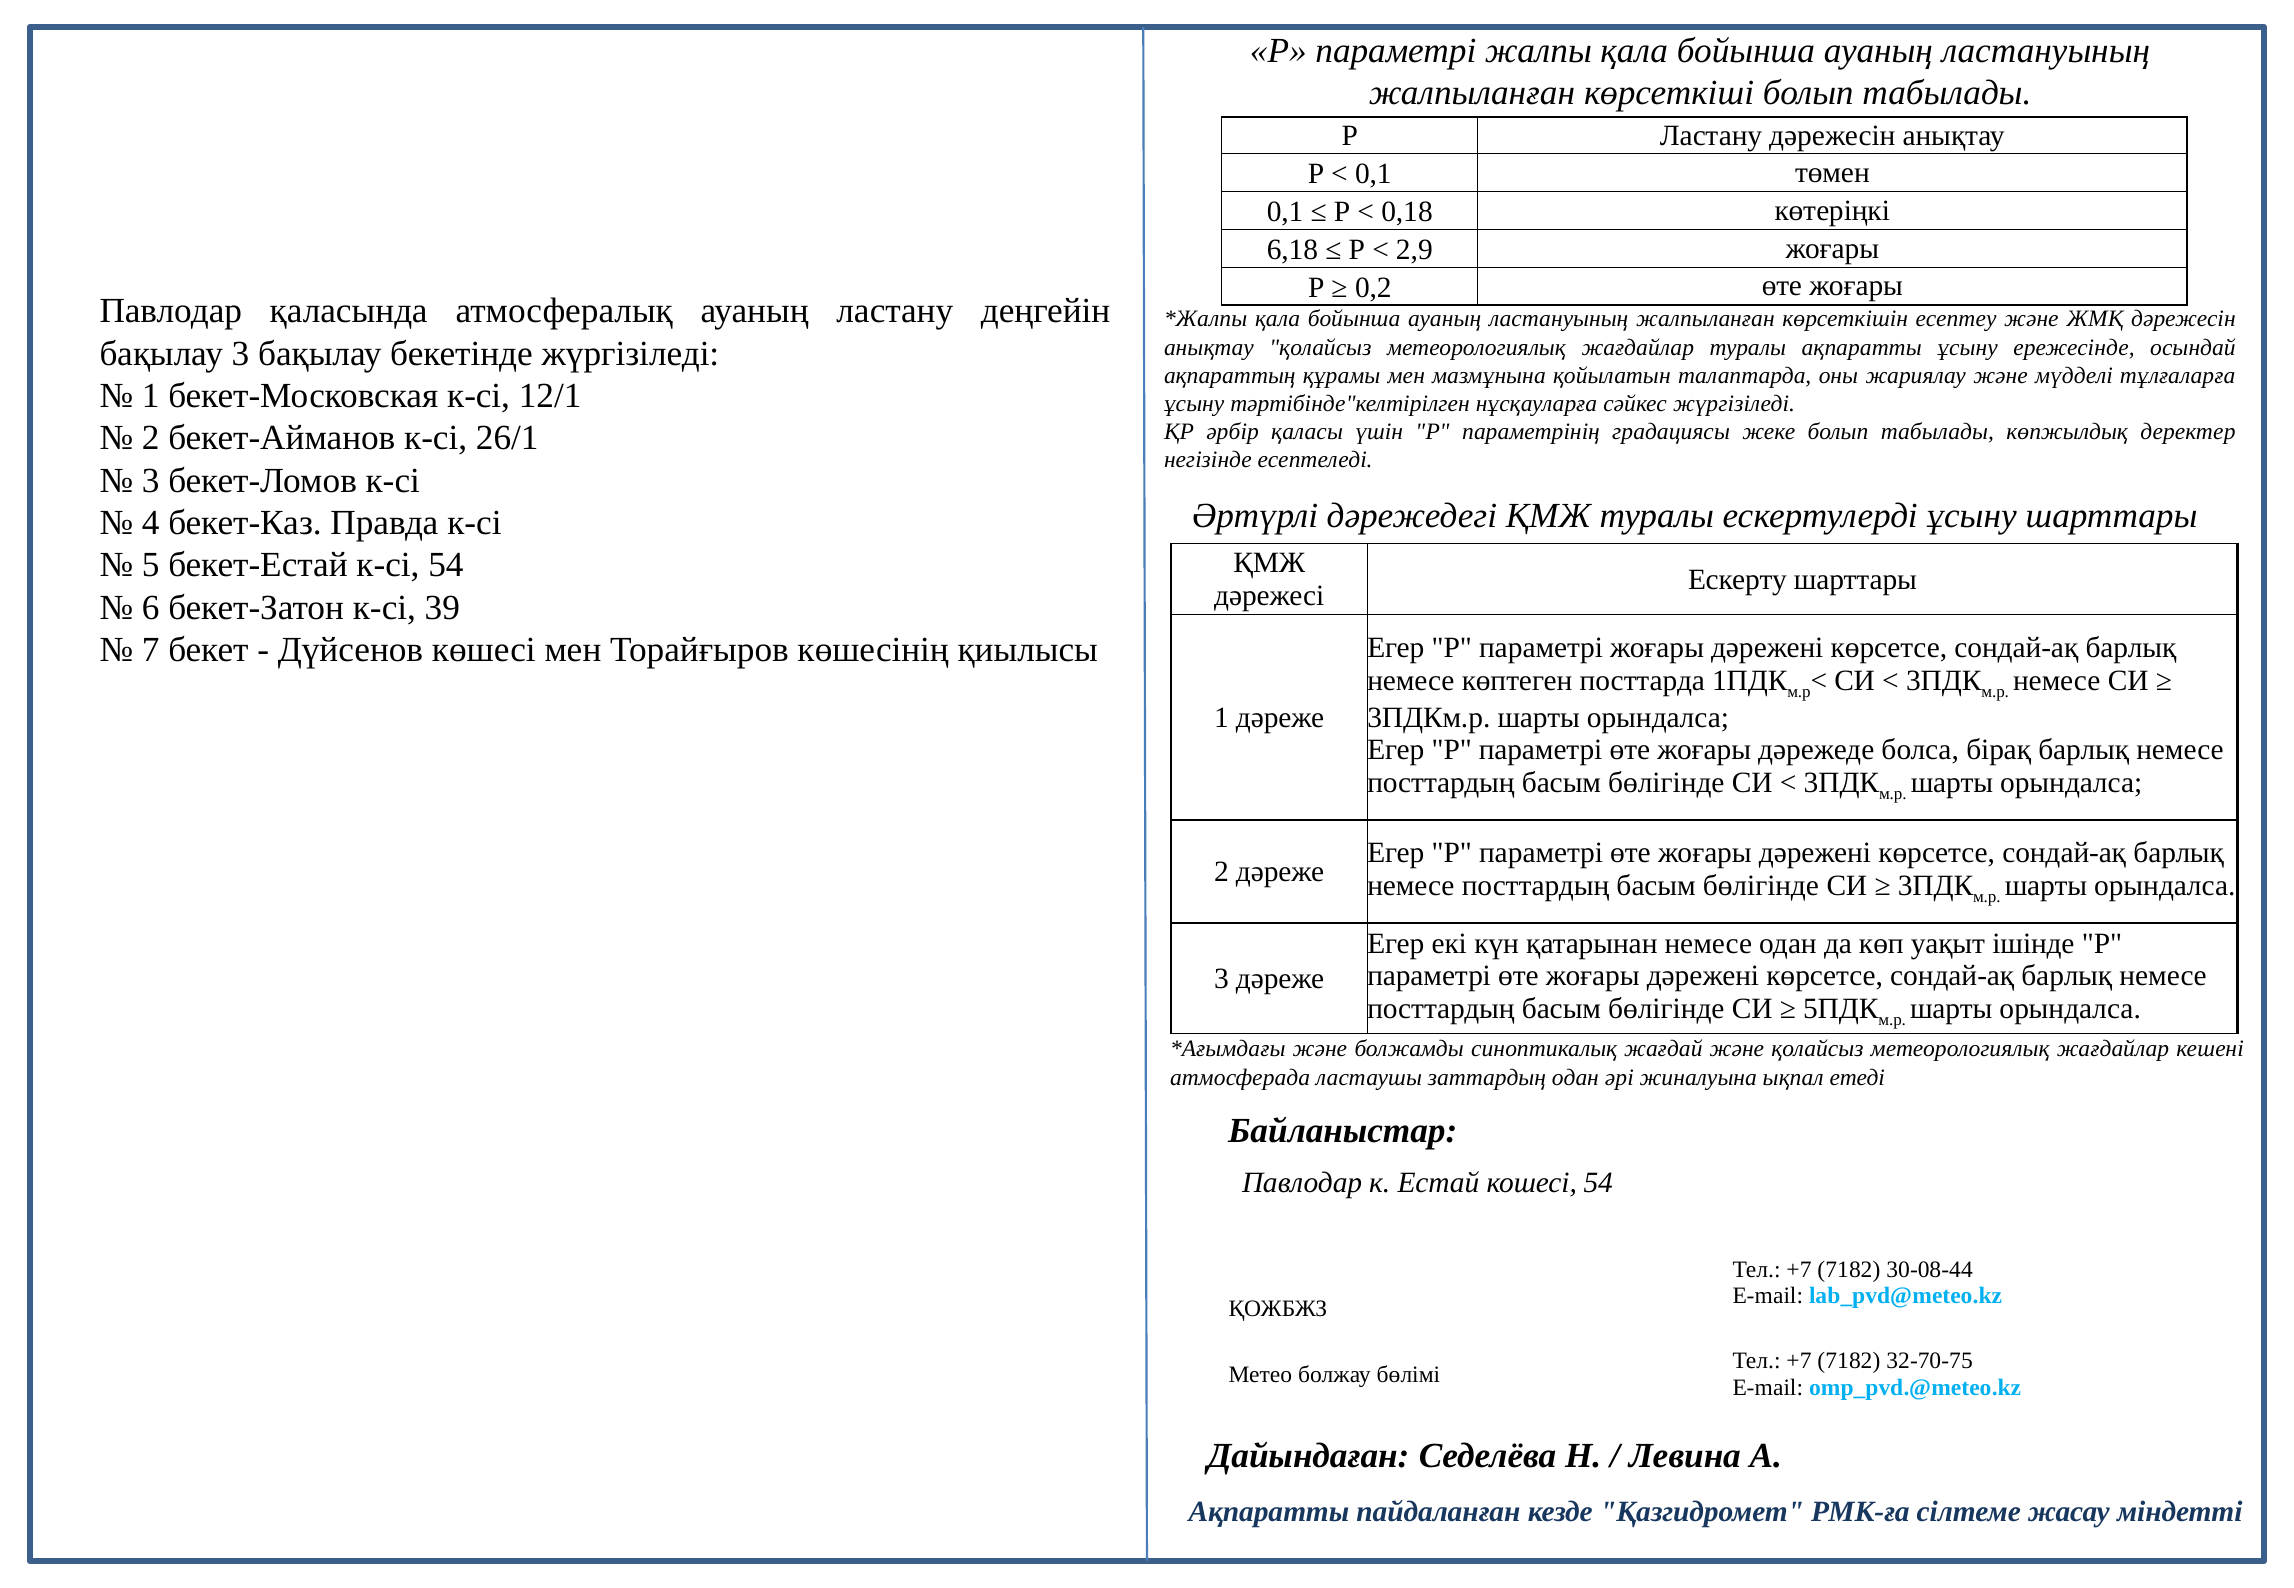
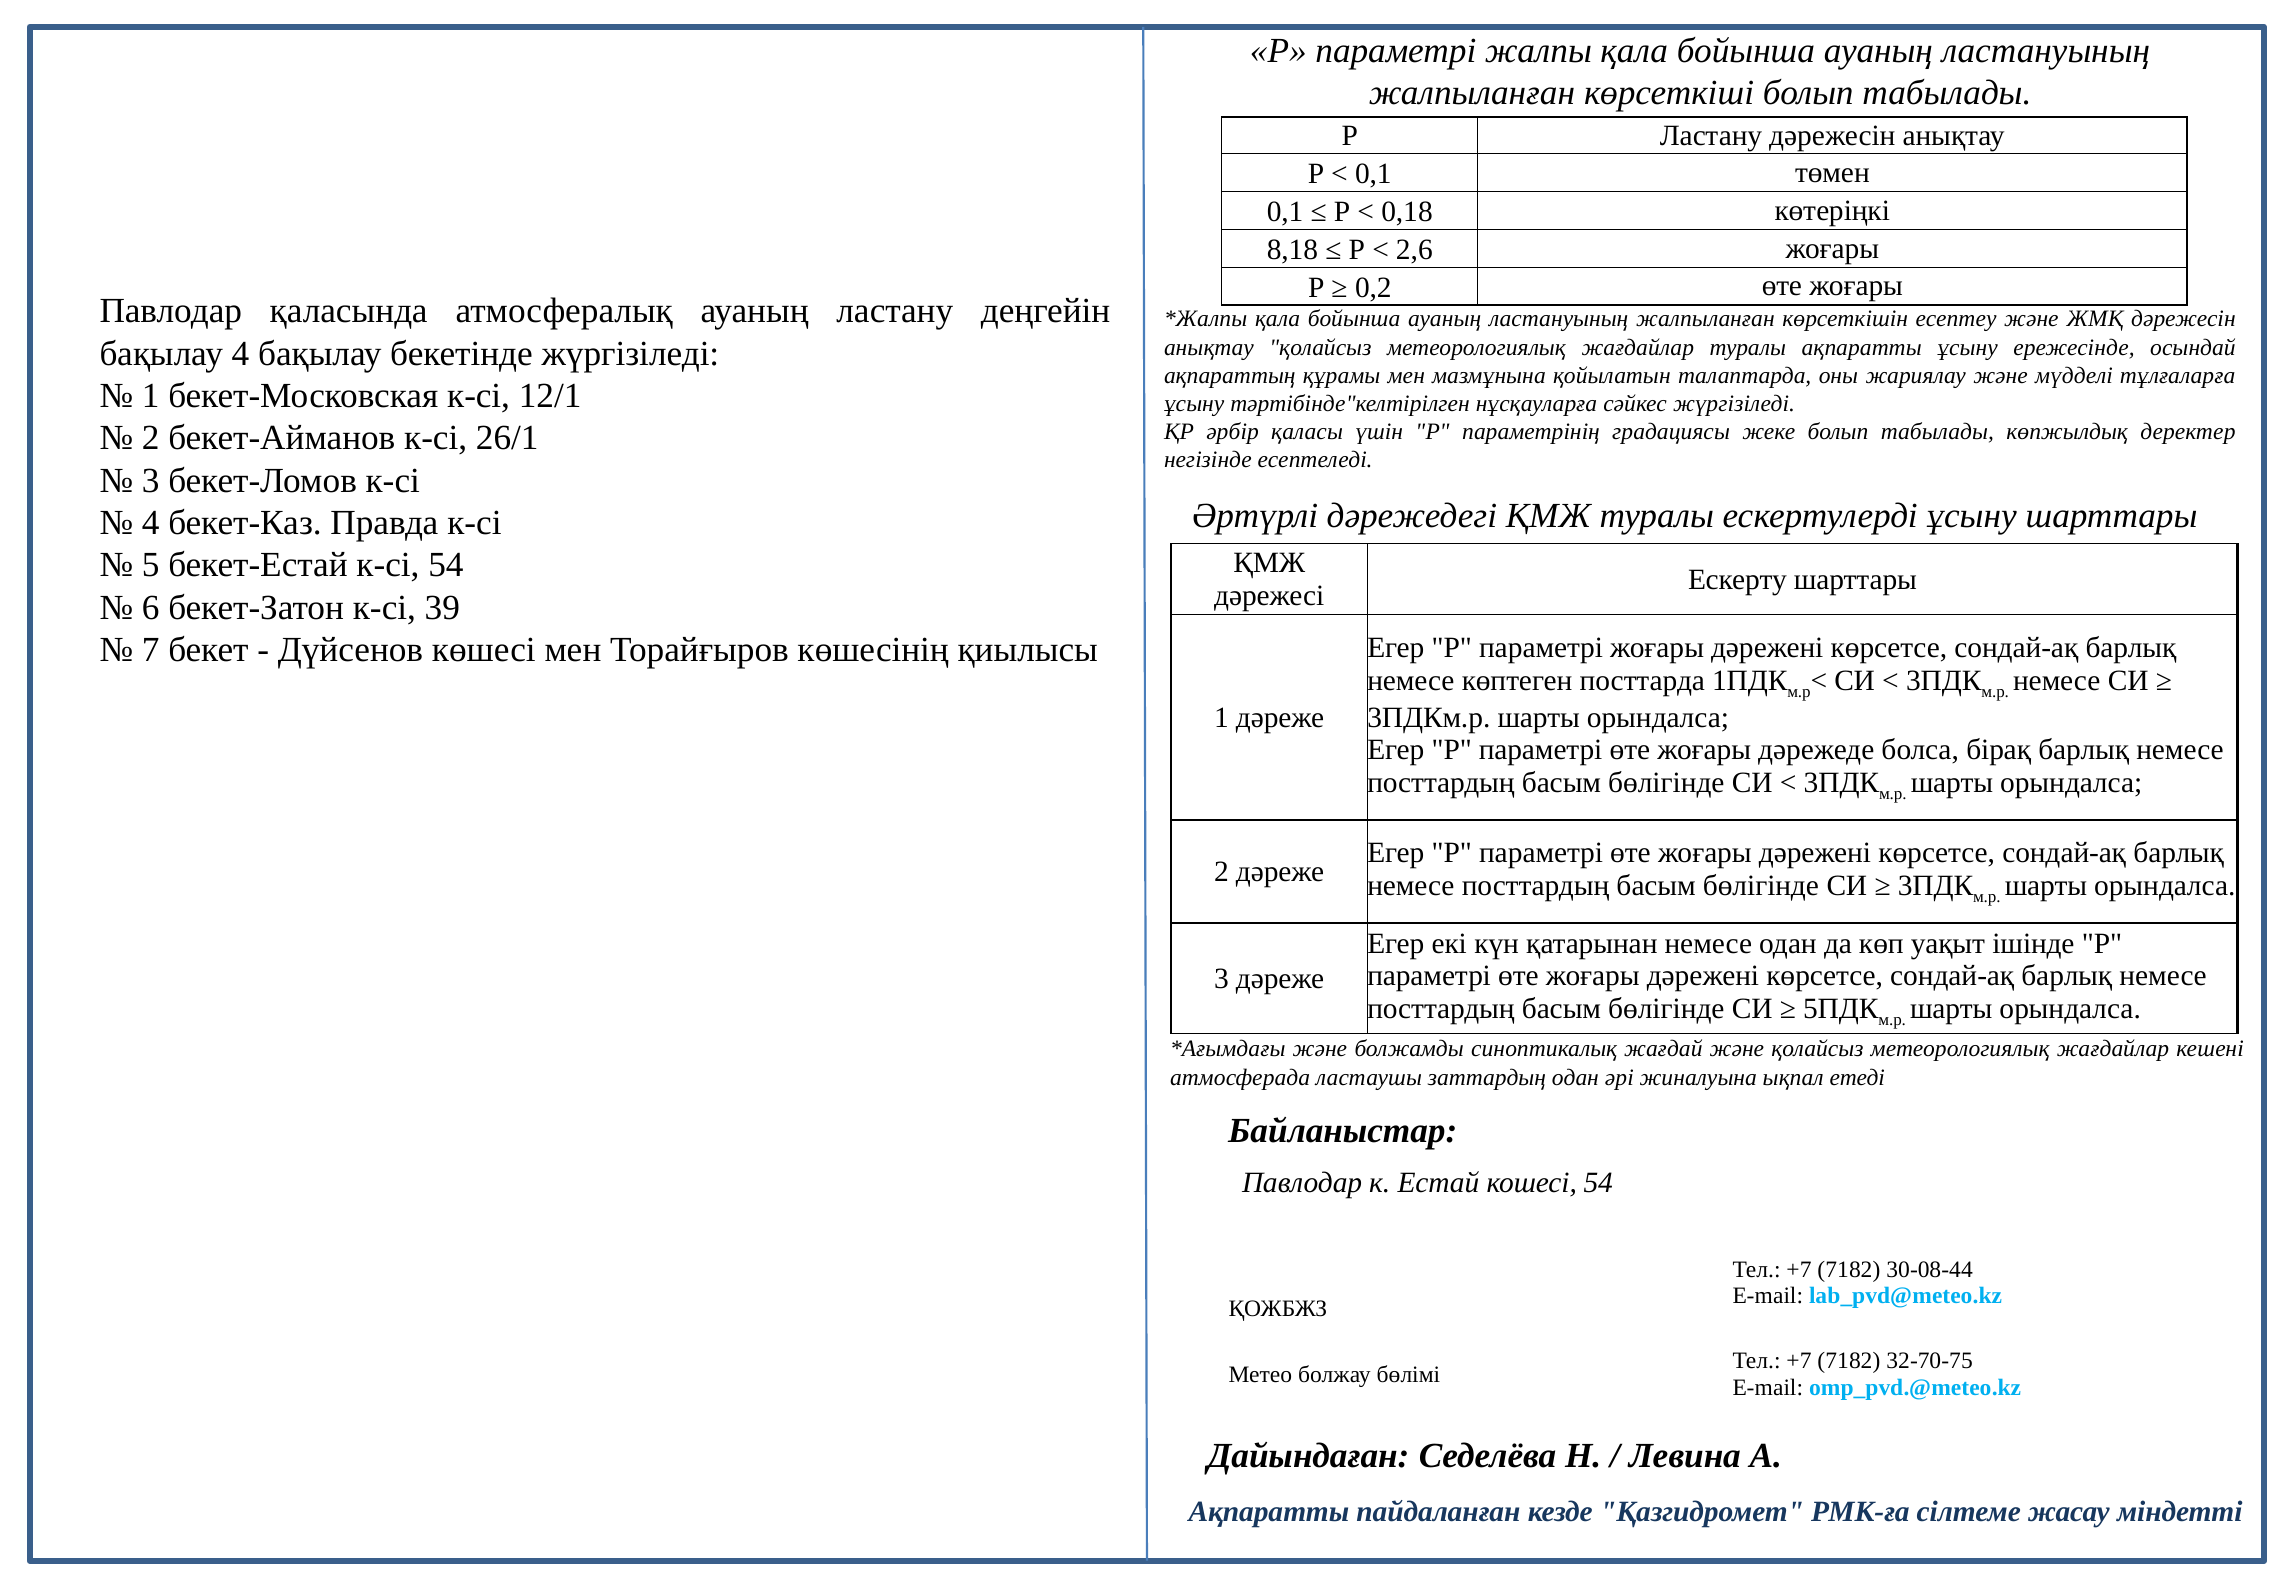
6,18: 6,18 -> 8,18 (1292, 250)
2,9: 2,9 -> 2,6 (1414, 250)
бақылау 3: 3 -> 4 (241, 353)
